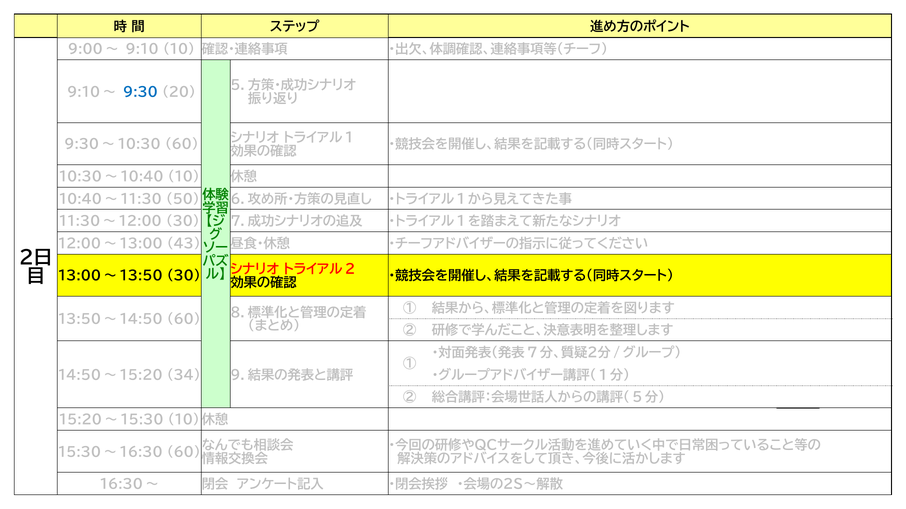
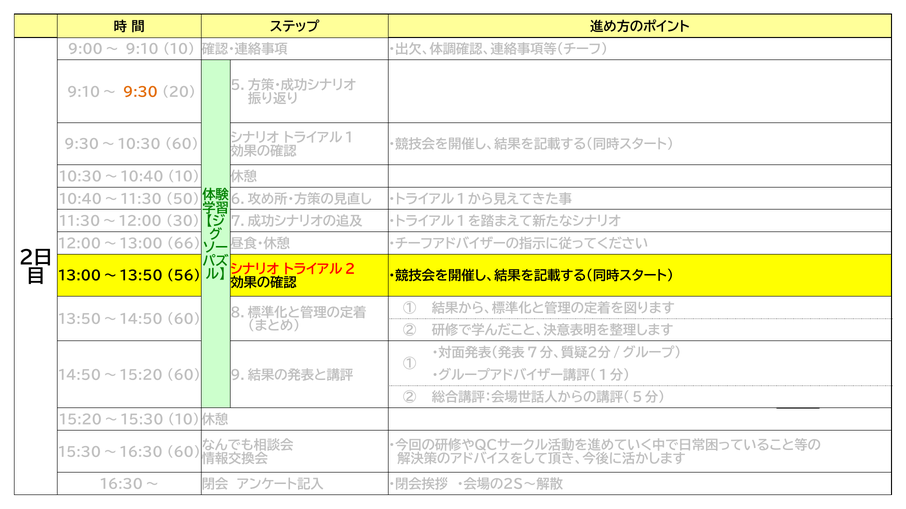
9:30 colour: blue -> orange (140, 92)
43: 43 -> 66 (184, 244)
13:00～13:50 30: 30 -> 56 (184, 276)
14:50～15:20 34: 34 -> 60 (184, 376)
